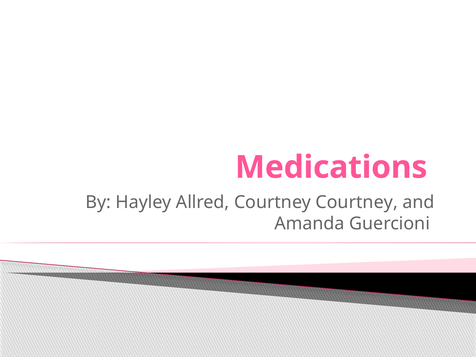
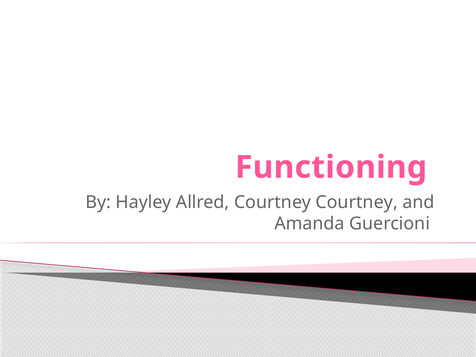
Medications: Medications -> Functioning (331, 167)
